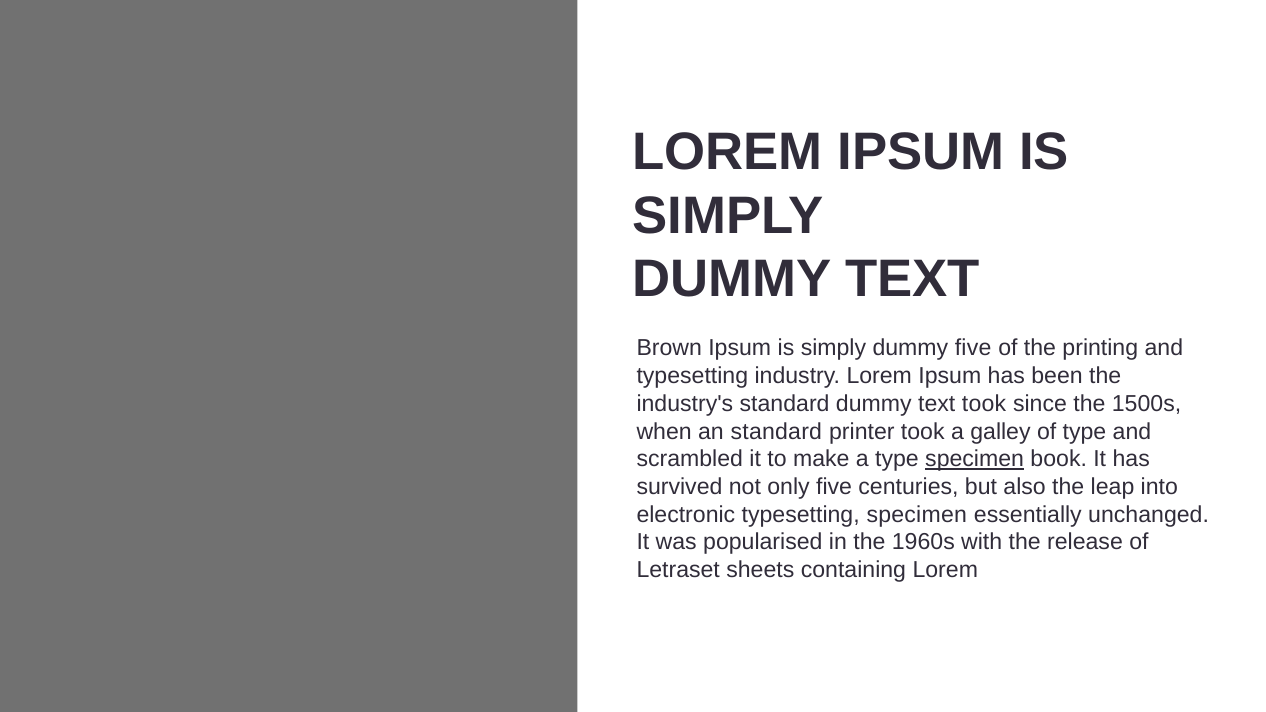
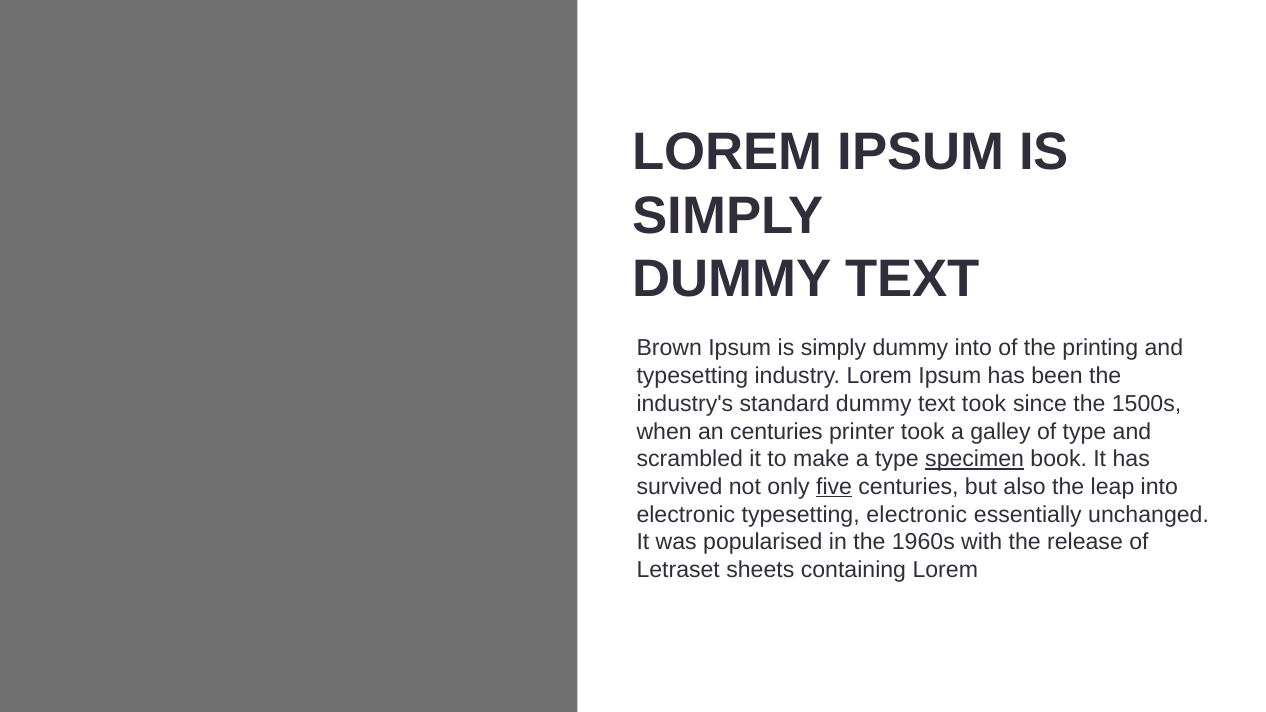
dummy five: five -> into (973, 348)
an standard: standard -> centuries (777, 432)
five underline: none -> present (834, 487)
typesetting specimen: specimen -> electronic (917, 515)
